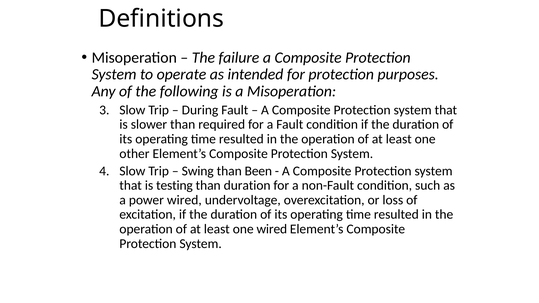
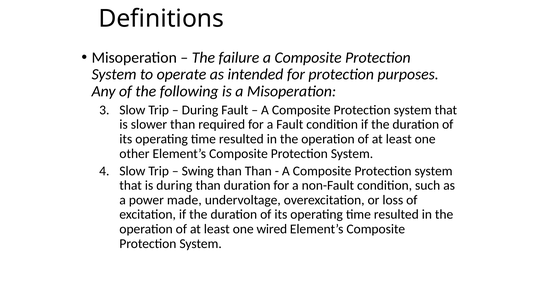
than Been: Been -> Than (258, 171)
is testing: testing -> during (174, 186)
power wired: wired -> made (184, 200)
